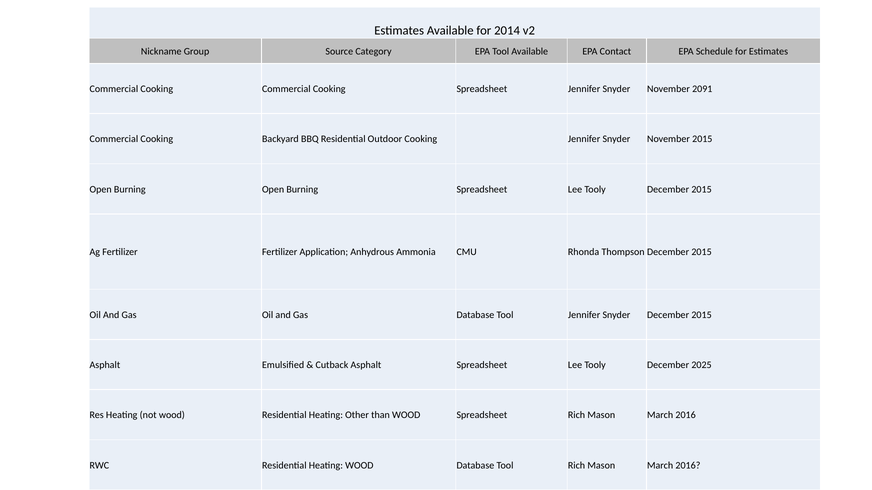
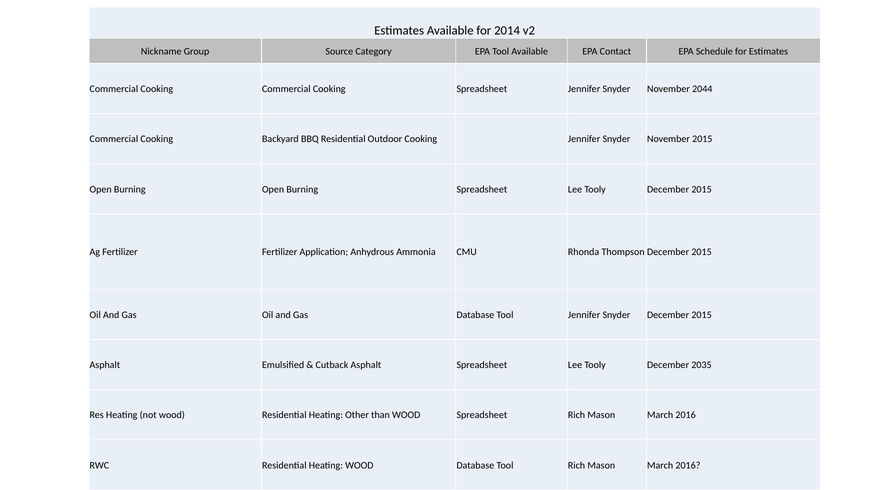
2091: 2091 -> 2044 (702, 89)
2025: 2025 -> 2035 (702, 365)
